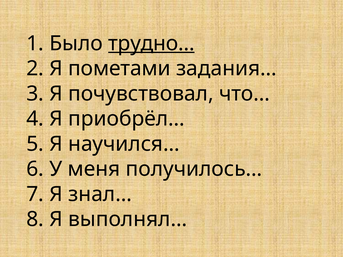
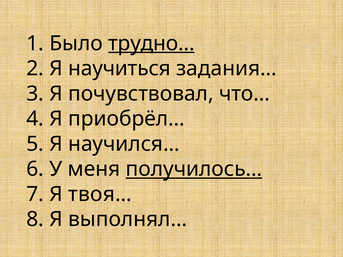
пометами: пометами -> научиться (119, 69)
получилось… underline: none -> present (194, 169)
знал…: знал… -> твоя… (100, 194)
